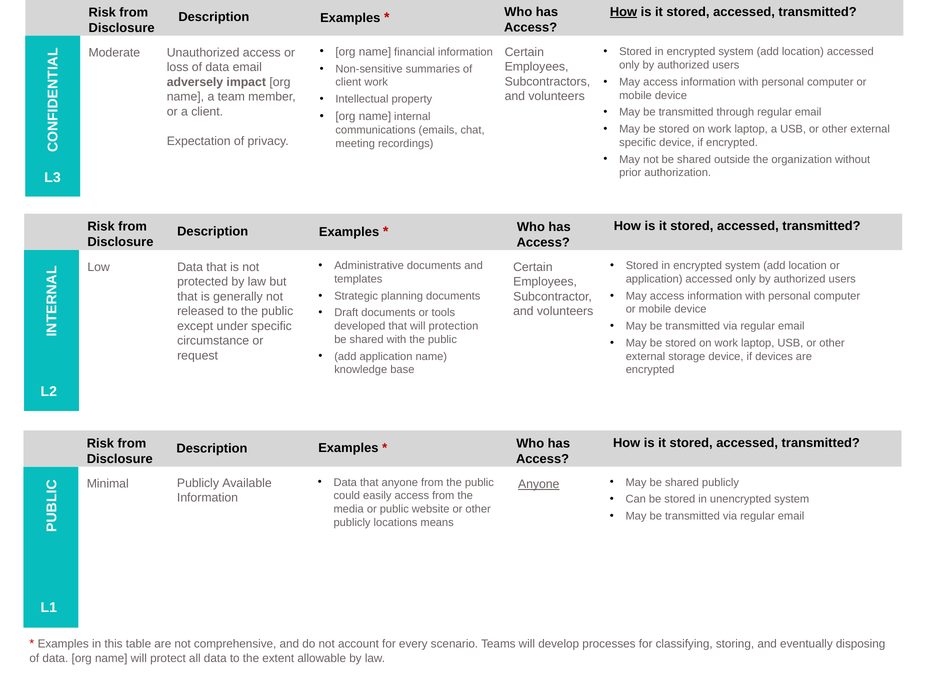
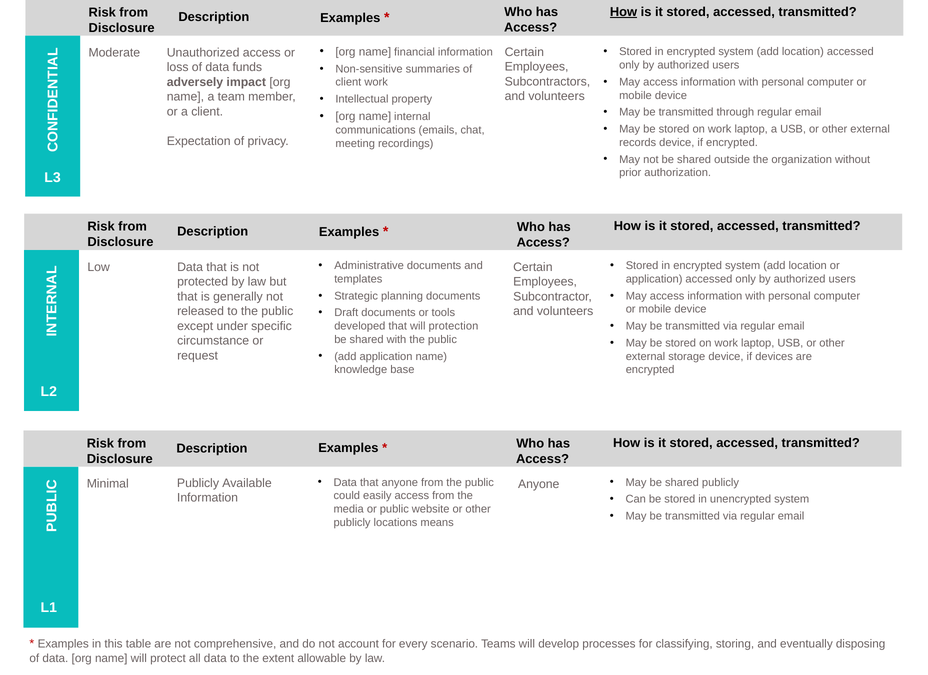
data email: email -> funds (247, 67)
specific: specific -> records (638, 142)
Anyone underline: present -> none (539, 484)
